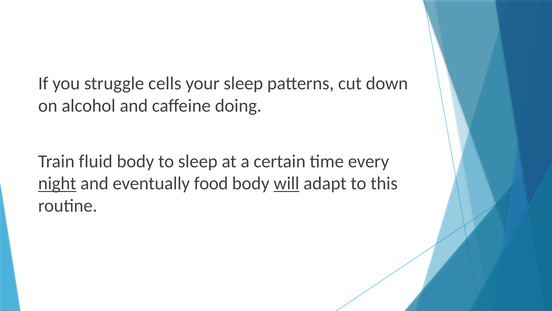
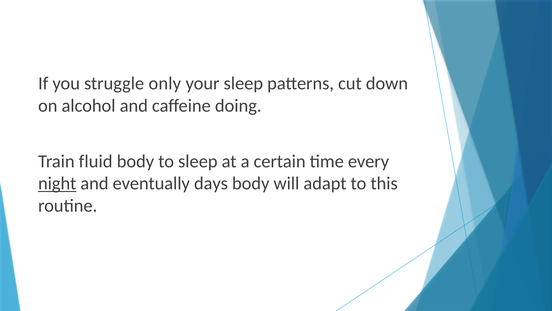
cells: cells -> only (165, 83)
food: food -> days (211, 183)
will underline: present -> none (286, 183)
